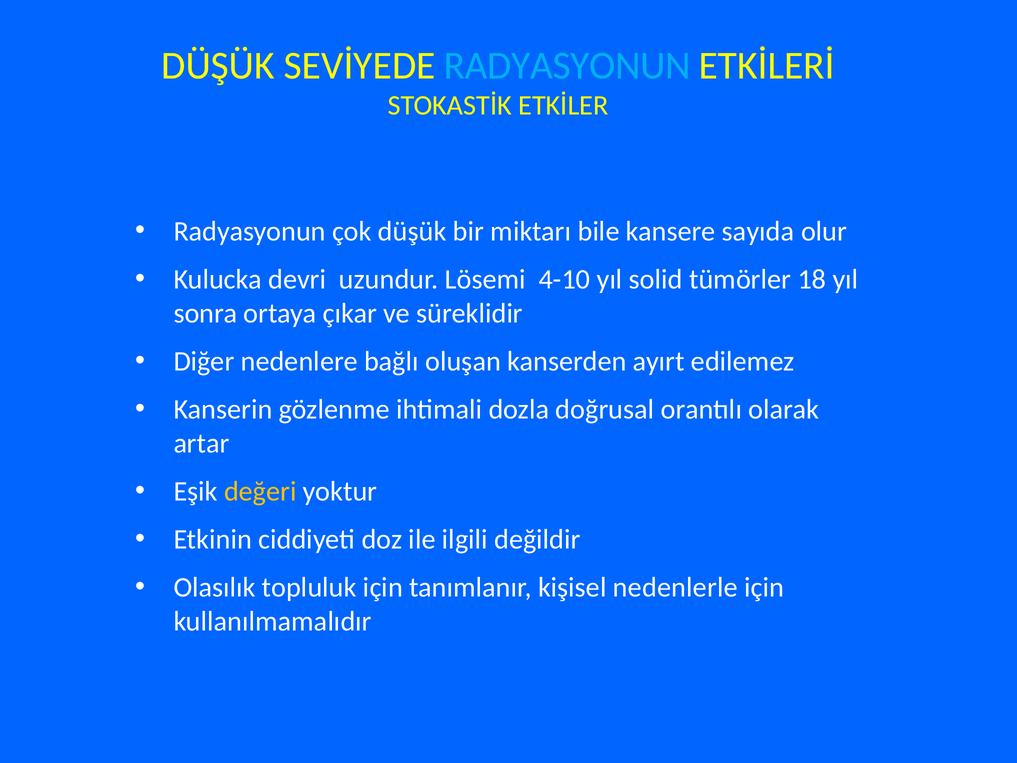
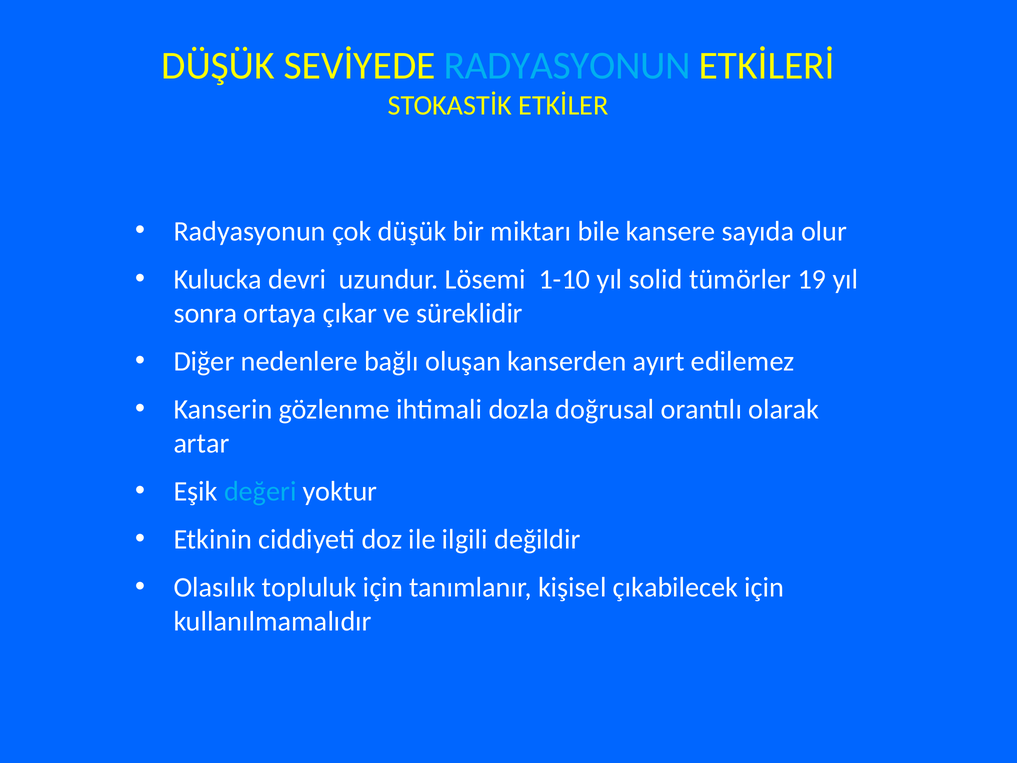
4-10: 4-10 -> 1-10 (564, 279)
18: 18 -> 19 (812, 279)
değeri colour: yellow -> light blue (260, 491)
nedenlerle: nedenlerle -> çıkabilecek (675, 587)
